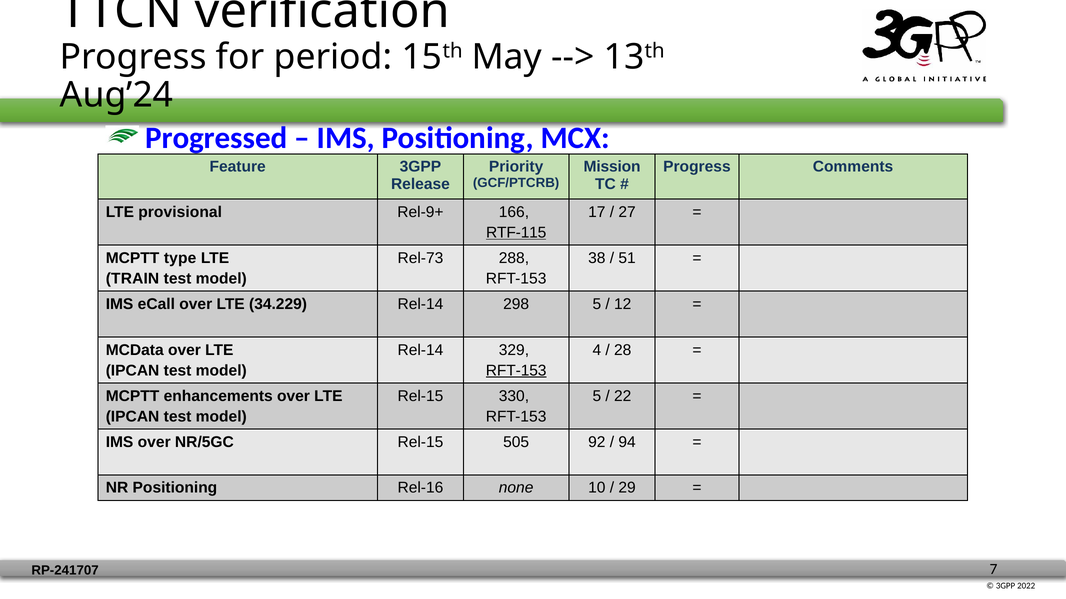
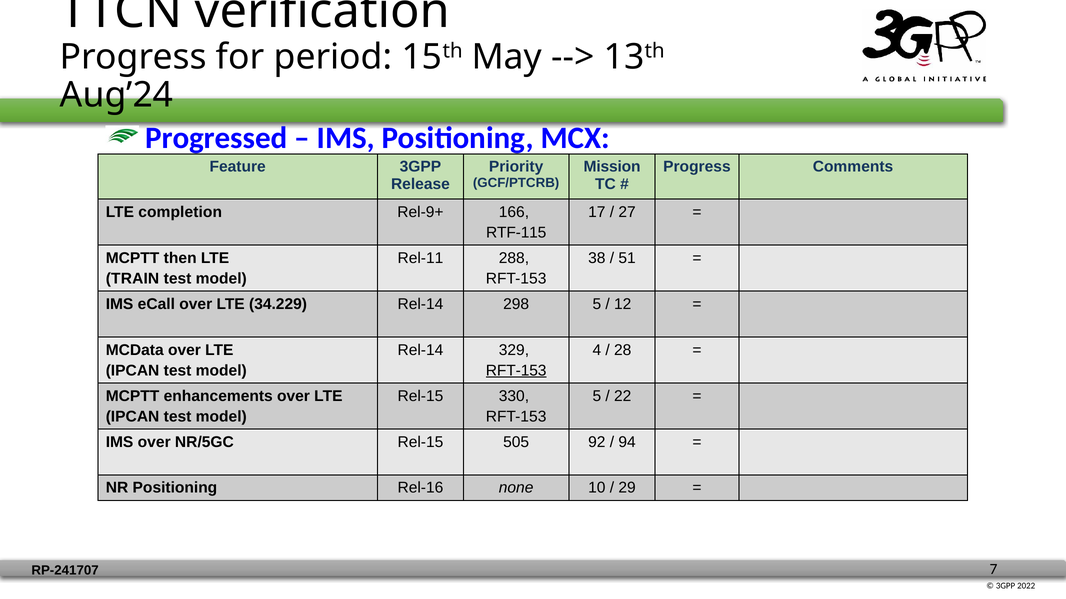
provisional: provisional -> completion (180, 212)
RTF-115 underline: present -> none (516, 233)
type: type -> then (180, 258)
Rel-73: Rel-73 -> Rel-11 (420, 258)
